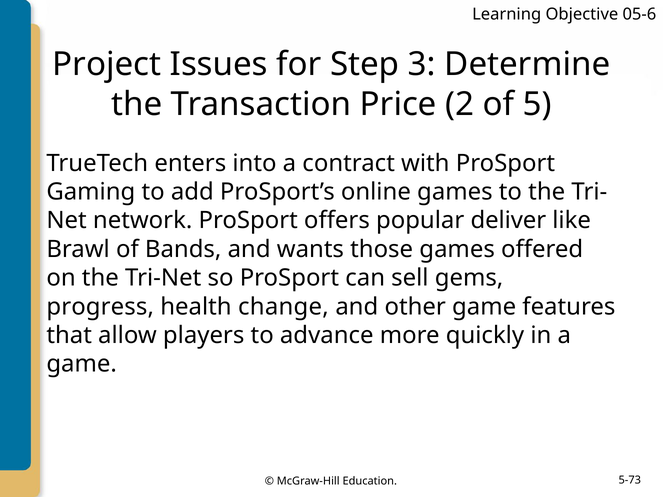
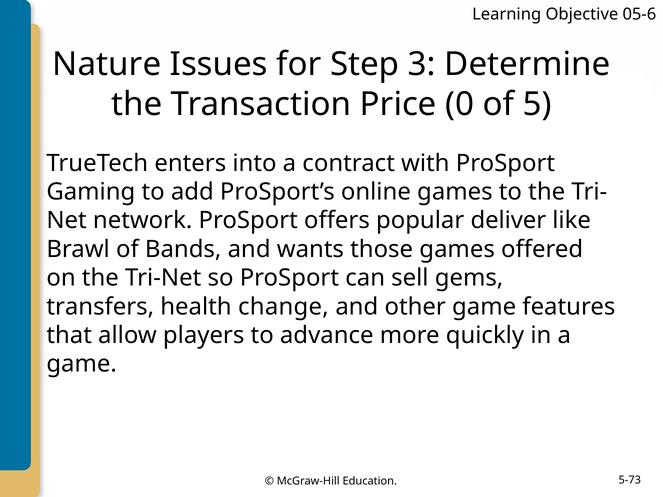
Project: Project -> Nature (107, 64)
2: 2 -> 0 (460, 104)
progress: progress -> transfers (100, 307)
